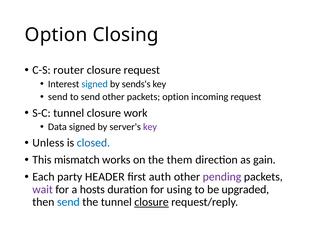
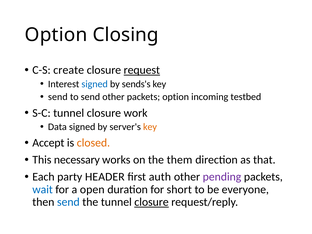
router: router -> create (69, 70)
request underline: none -> present (142, 70)
incoming request: request -> testbed (246, 97)
key colour: purple -> orange (150, 127)
Unless: Unless -> Accept (48, 143)
closed colour: blue -> orange (93, 143)
mismatch: mismatch -> necessary (77, 160)
gain: gain -> that (264, 160)
wait colour: purple -> blue (43, 189)
hosts: hosts -> open (92, 189)
using: using -> short (179, 189)
upgraded: upgraded -> everyone (245, 189)
